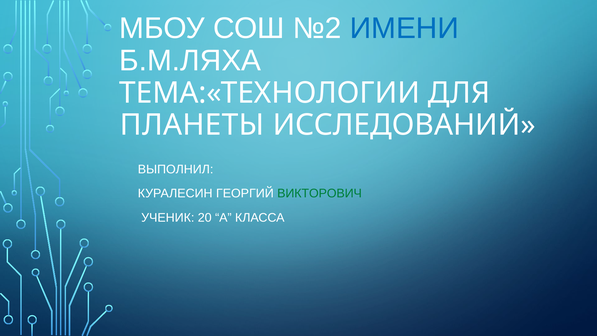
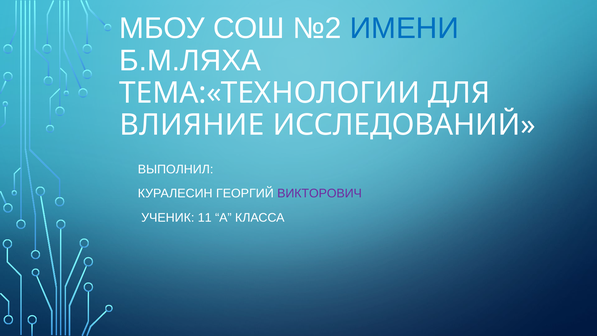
ПЛАНЕТЫ: ПЛАНЕТЫ -> ВЛИЯНИЕ (192, 125)
ВИКТОРОВИЧ colour: green -> purple (320, 193)
20: 20 -> 11 (205, 217)
